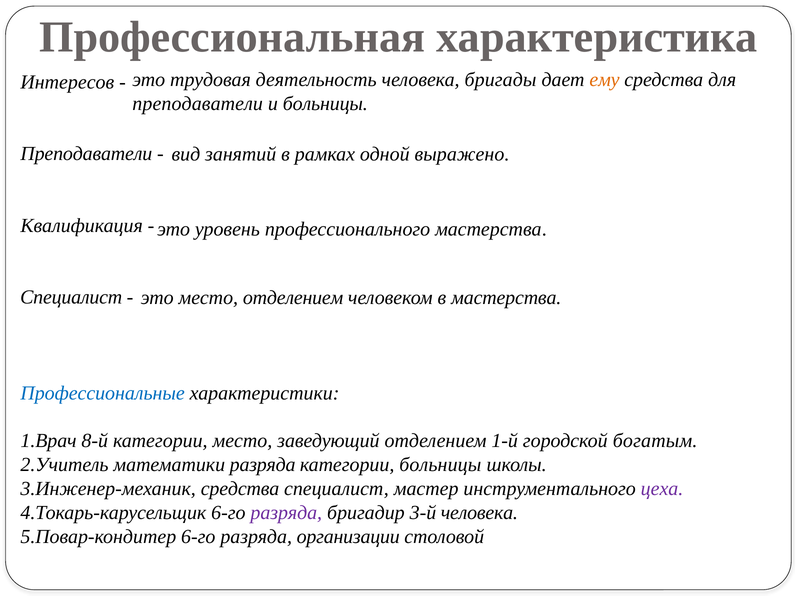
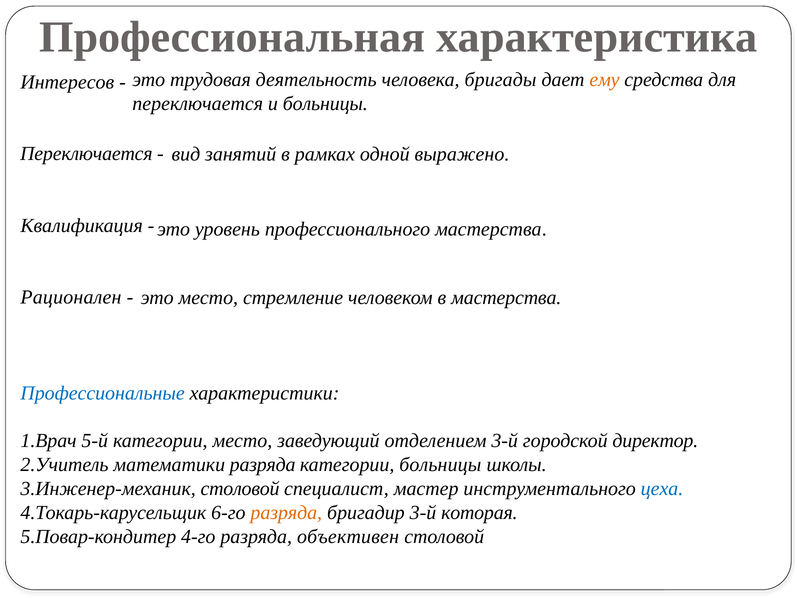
преподаватели: преподаватели -> переключается (198, 103)
Преподаватели: Преподаватели -> Переключается (86, 154)
Специалист: Специалист -> Рационален (71, 297)
место отделением: отделением -> стремление (293, 297)
8-й: 8-й -> 5-й (95, 441)
отделением 1-й: 1-й -> 3-й (505, 441)
богатым: богатым -> директор (655, 441)
средства: средства -> столовой (240, 489)
цеха colour: purple -> blue (662, 489)
разряда colour: purple -> orange (286, 512)
3-й человека: человека -> которая (479, 512)
6-го: 6-го -> 4-го (198, 536)
организации: организации -> объективен (348, 536)
